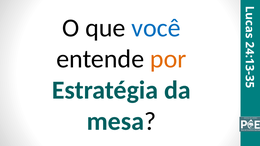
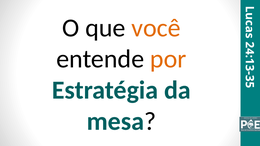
você colour: blue -> orange (156, 28)
